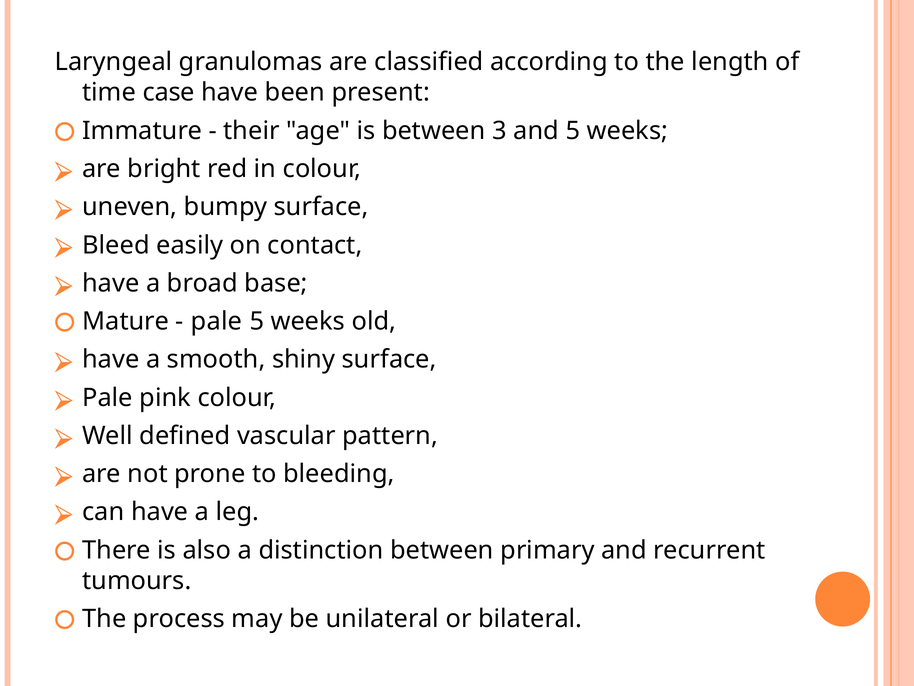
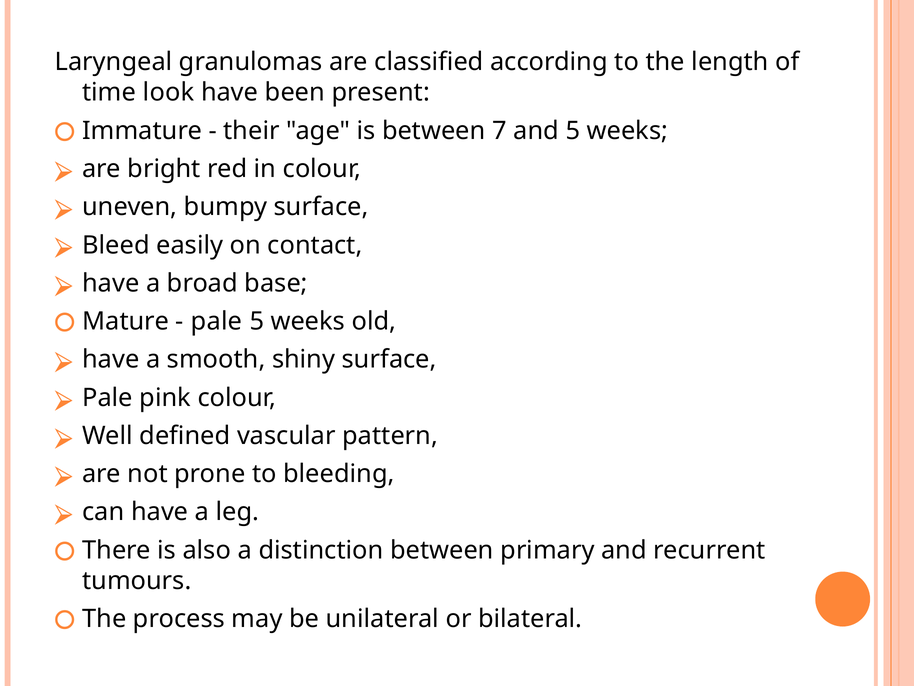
case: case -> look (168, 93)
3: 3 -> 7 (499, 131)
